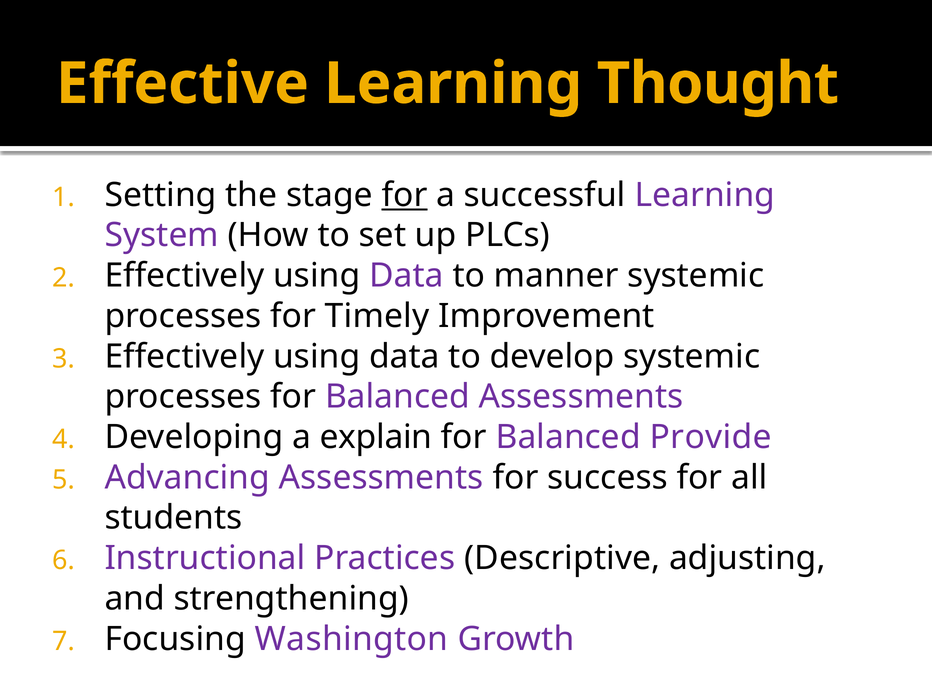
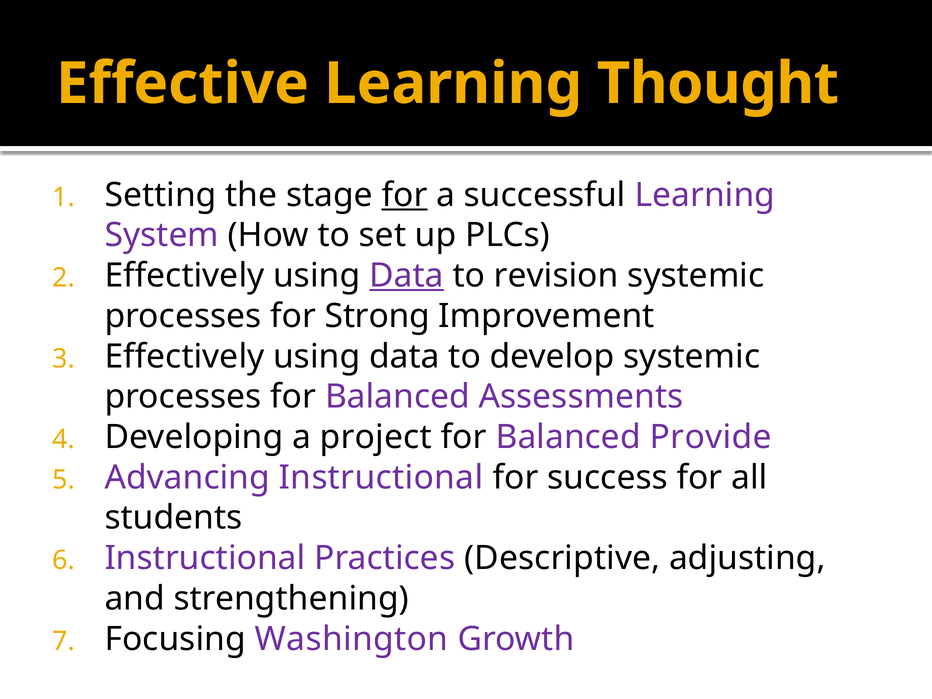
Data underline: none -> present (407, 276)
manner: manner -> revision (556, 276)
Timely: Timely -> Strong (377, 316)
explain: explain -> project (376, 437)
Advancing Assessments: Assessments -> Instructional (381, 477)
